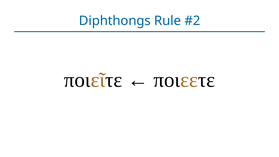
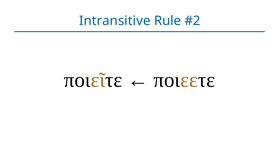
Diphthongs: Diphthongs -> Intransitive (115, 21)
